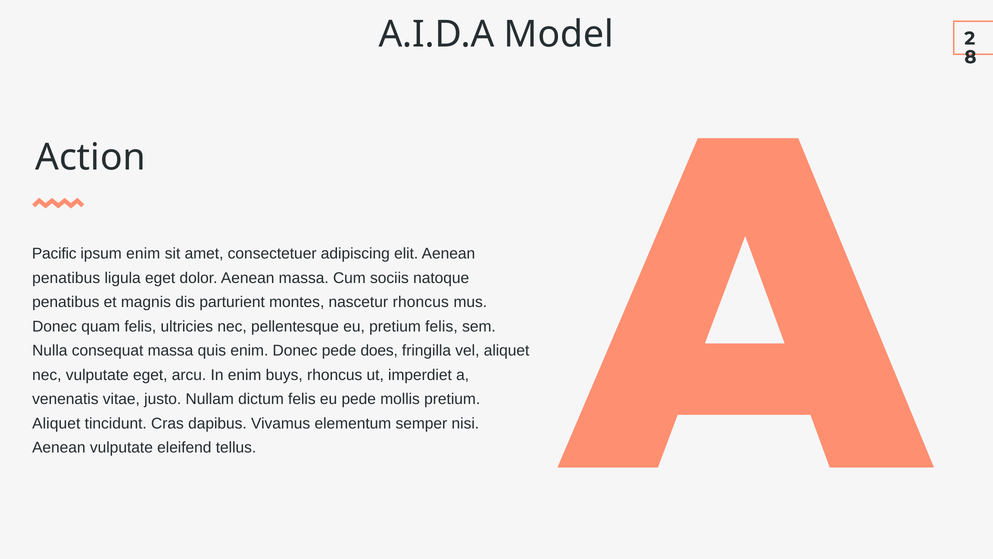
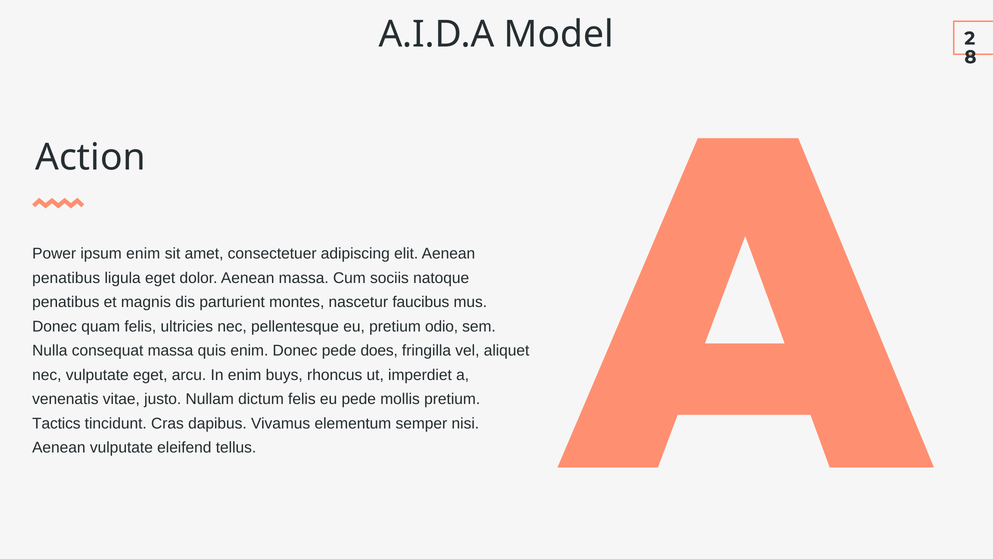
Pacific: Pacific -> Power (54, 254)
nascetur rhoncus: rhoncus -> faucibus (421, 302)
pretium felis: felis -> odio (442, 326)
Aliquet: Aliquet -> Tactics (56, 423)
